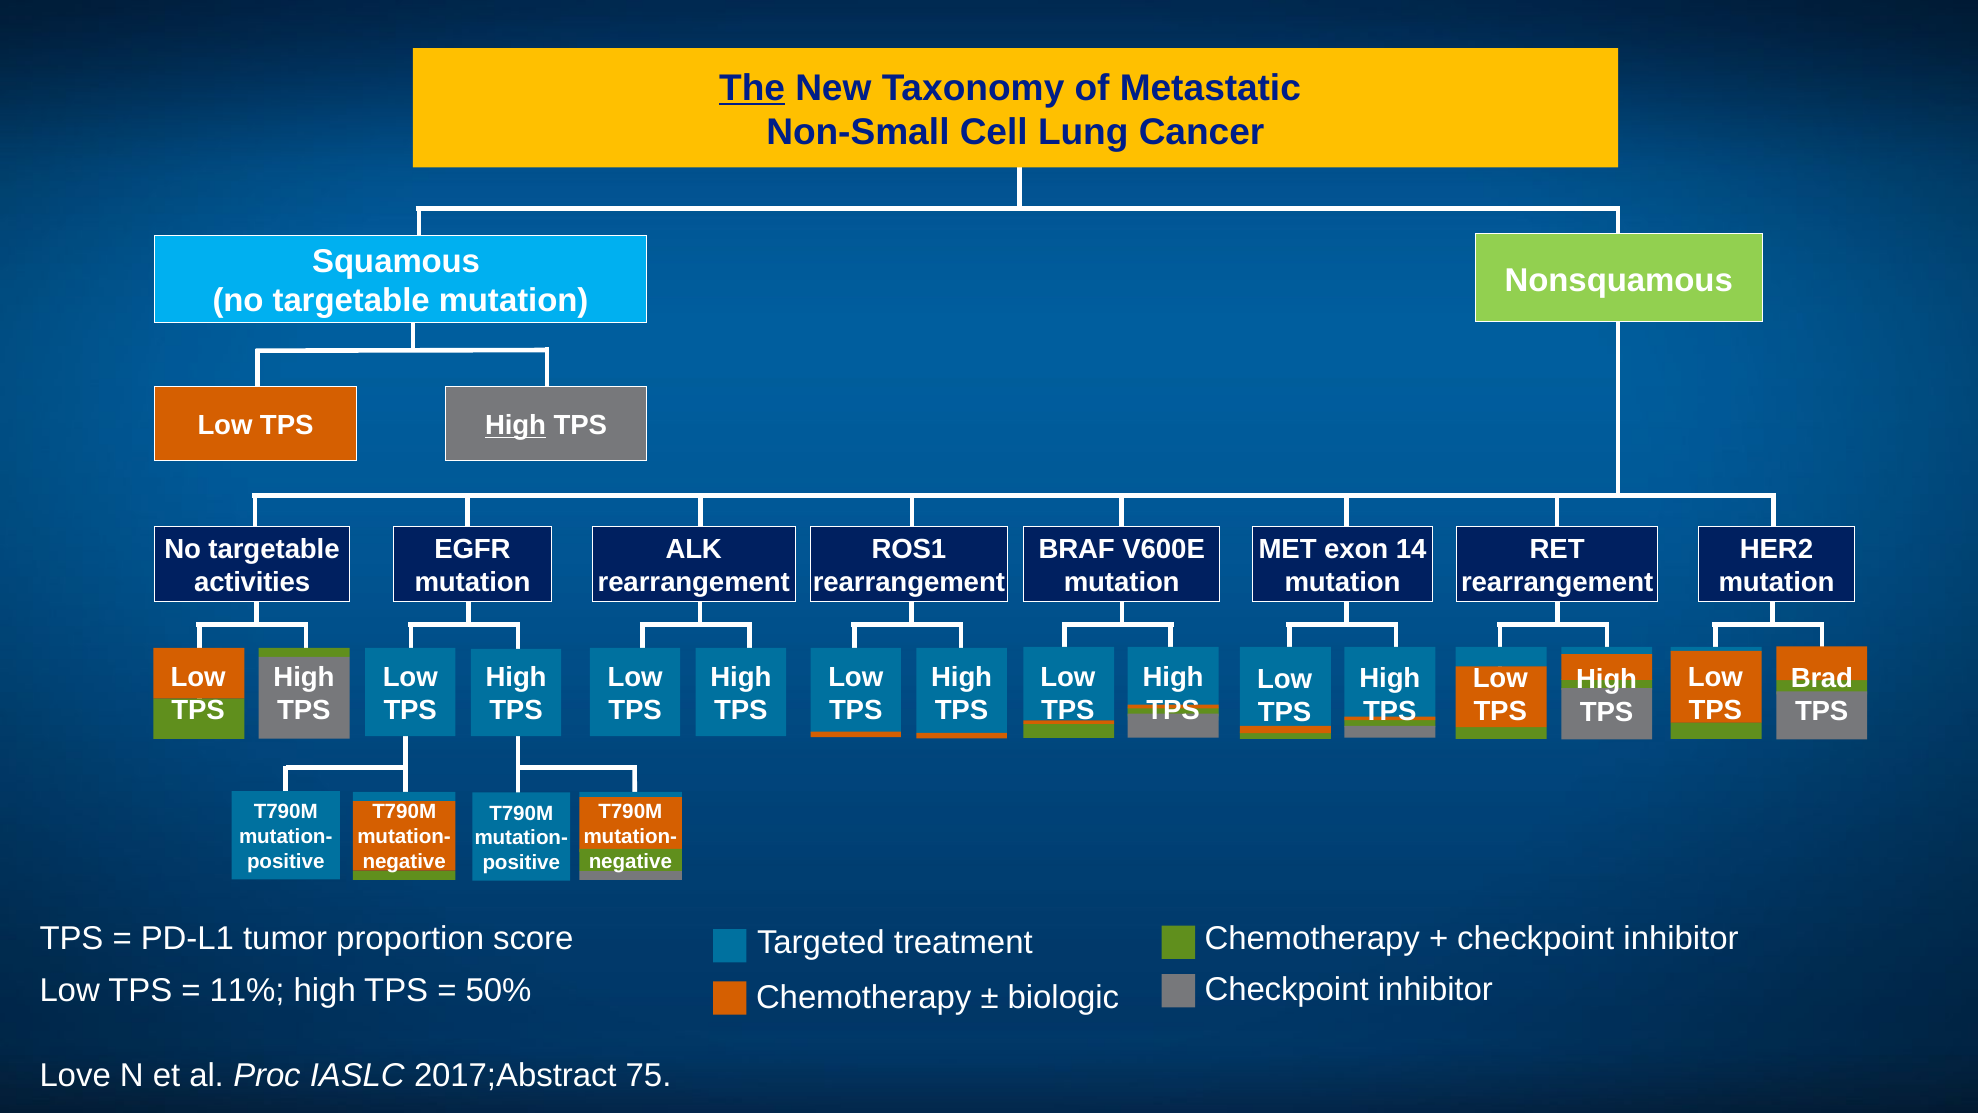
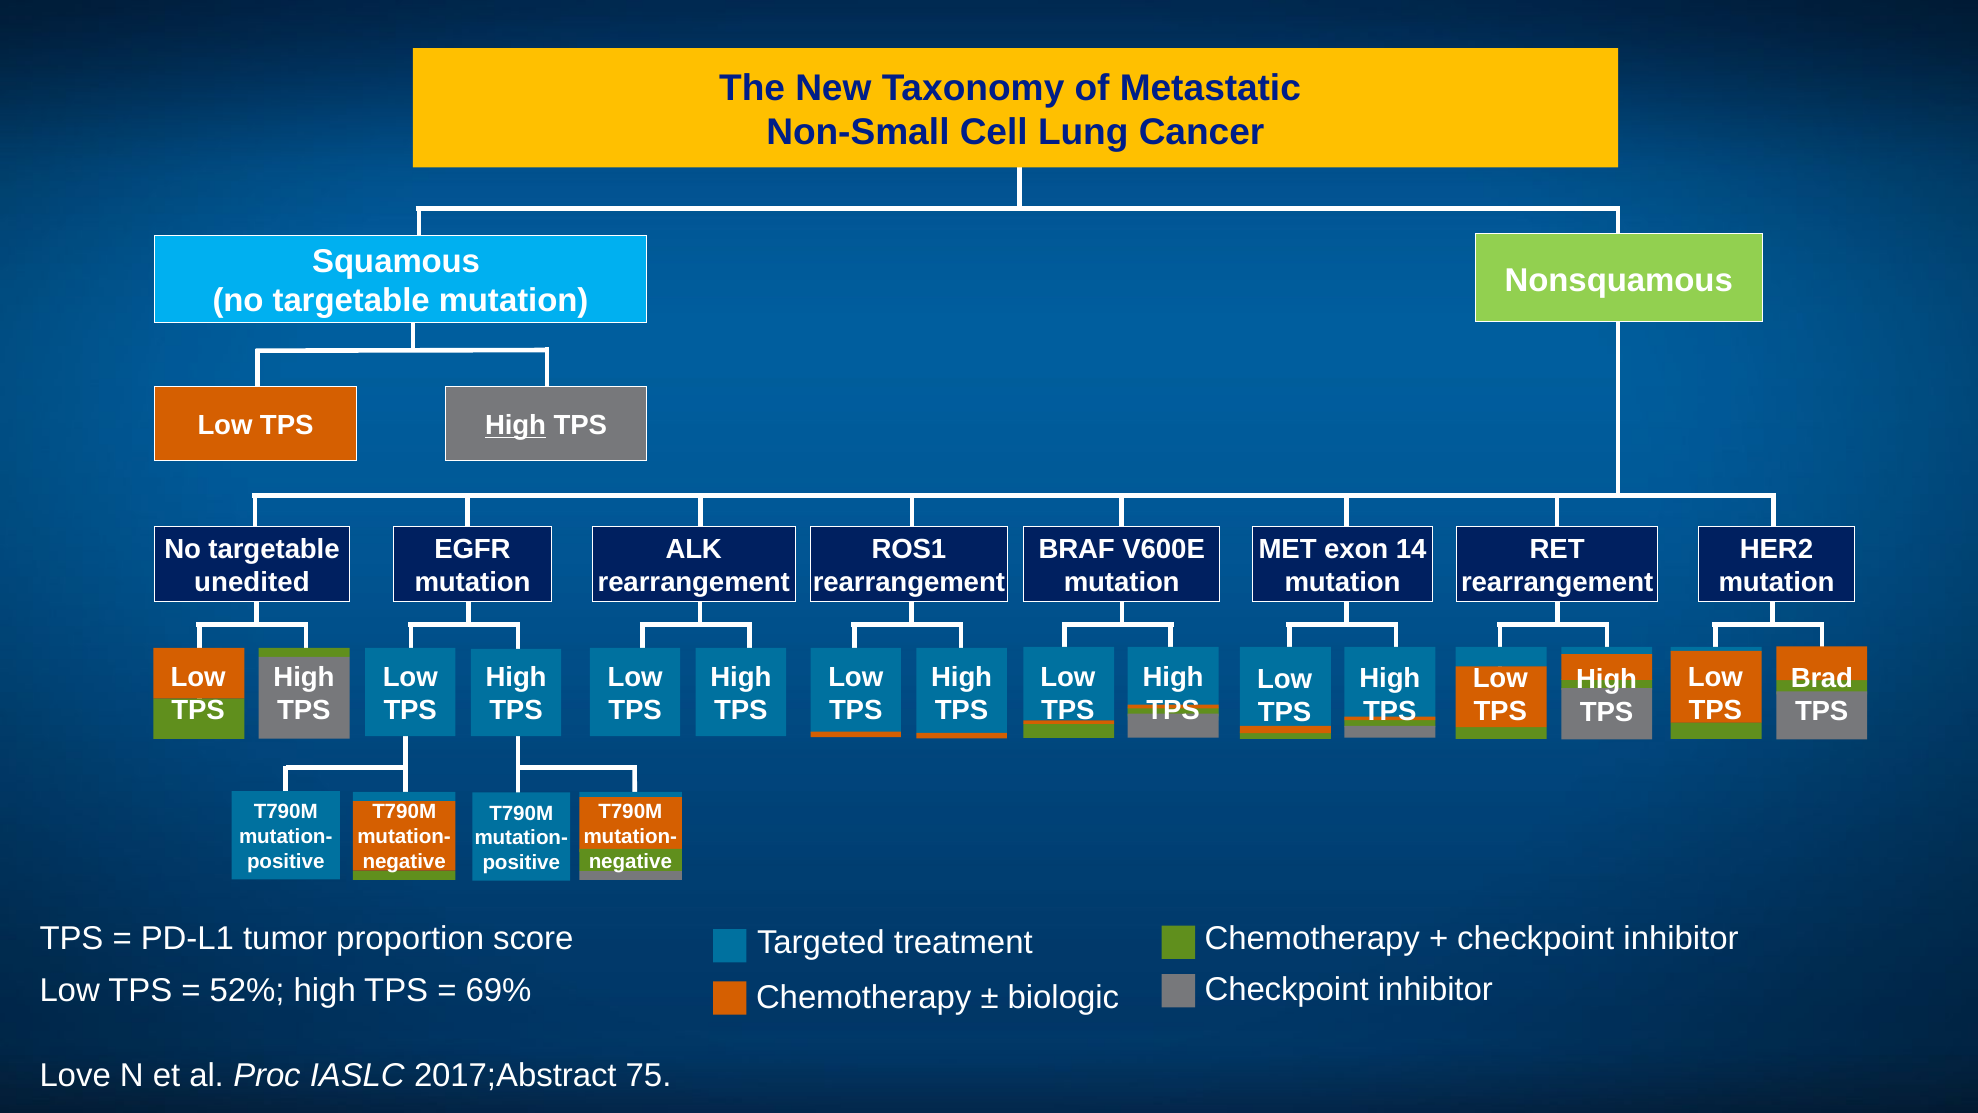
The underline: present -> none (752, 88)
activities: activities -> unedited (252, 582)
11%: 11% -> 52% (247, 991)
50%: 50% -> 69% (499, 991)
